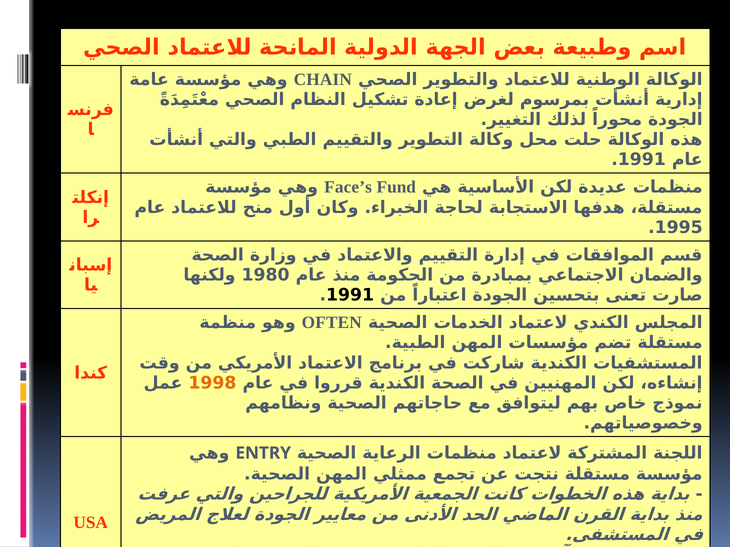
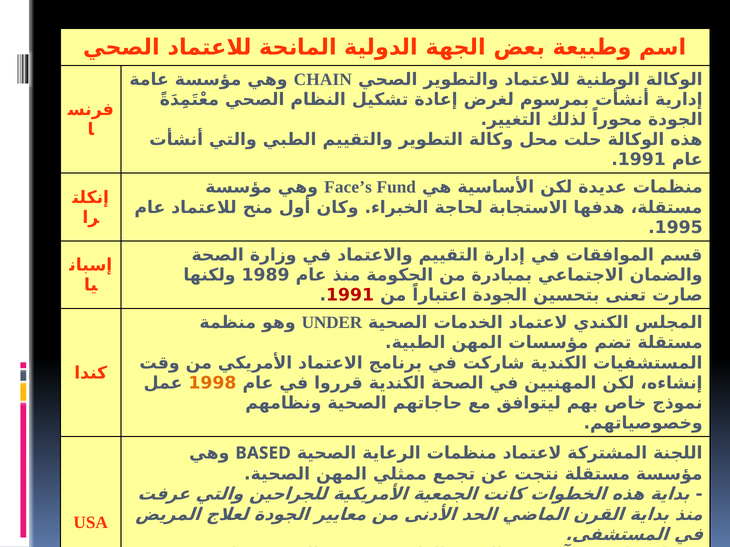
1980: 1980 -> 1989 (266, 275)
1991 colour: black -> red (350, 295)
OFTEN: OFTEN -> UNDER (332, 323)
ENTRY: ENTRY -> BASED (263, 453)
